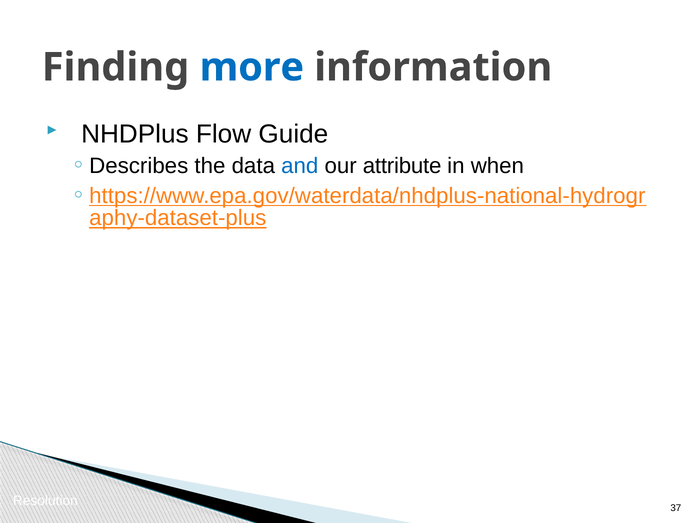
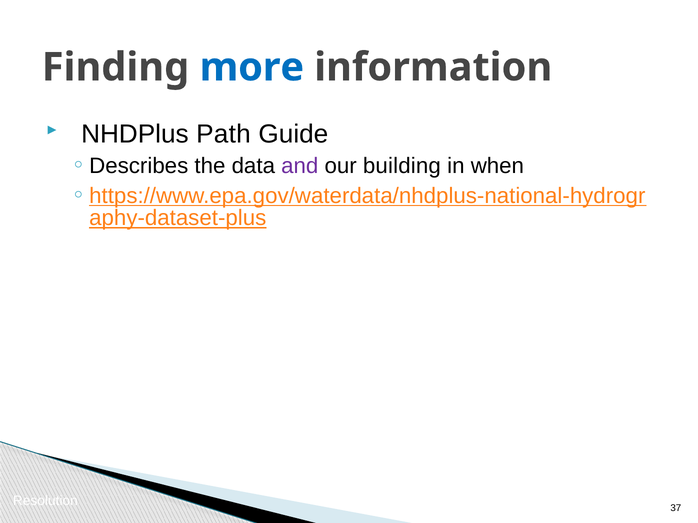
Flow: Flow -> Path (223, 134)
and colour: blue -> purple (300, 166)
attribute: attribute -> building (402, 166)
